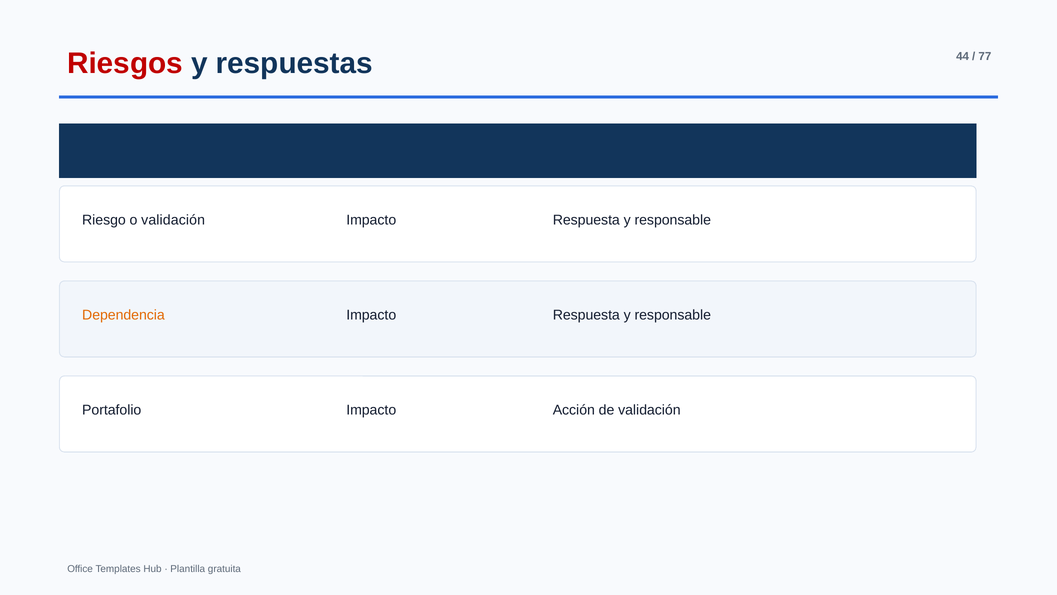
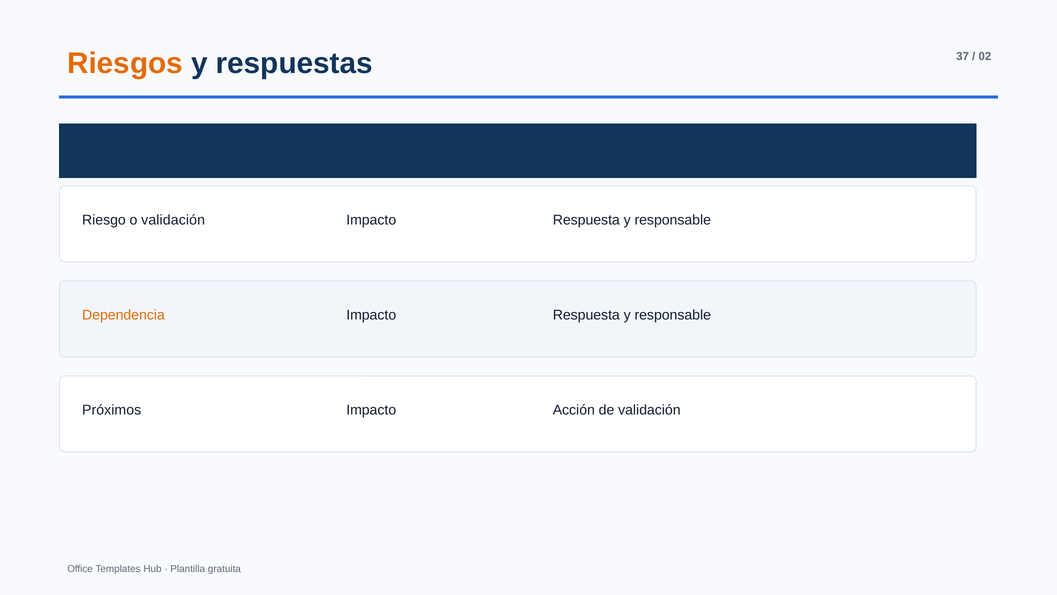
Riesgos colour: red -> orange (125, 63)
44: 44 -> 37 (963, 56)
77: 77 -> 02 (985, 56)
Portafolio: Portafolio -> Próximos (112, 410)
